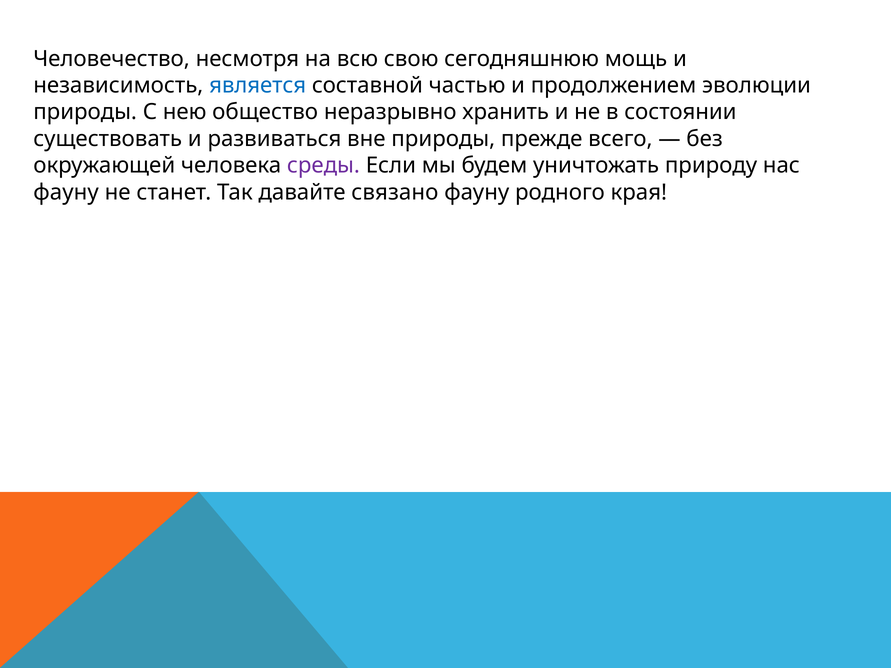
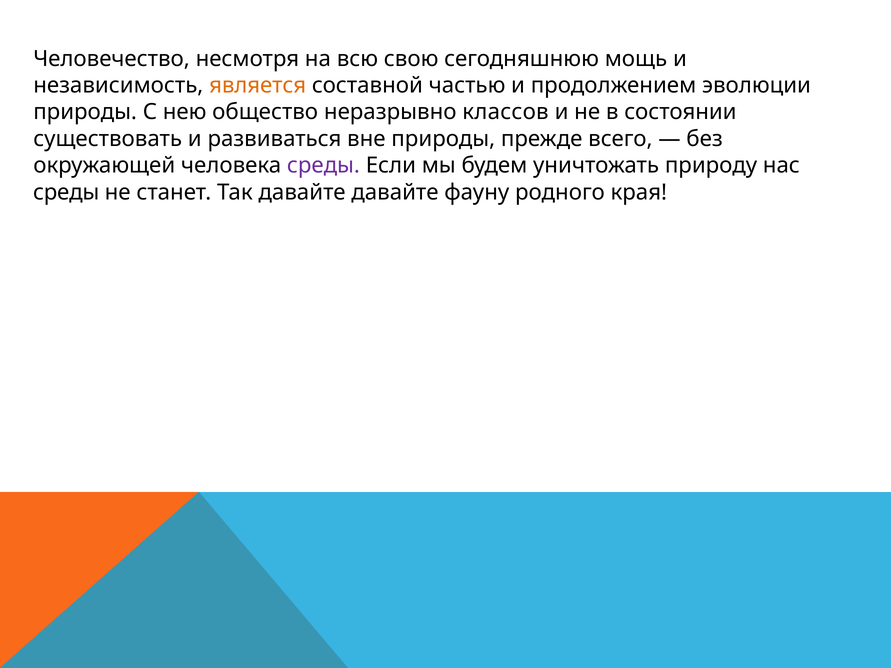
является colour: blue -> orange (258, 85)
хранить: хранить -> классов (505, 112)
фауну: фауну -> среды (66, 192)
давайте связано: связано -> давайте (395, 192)
